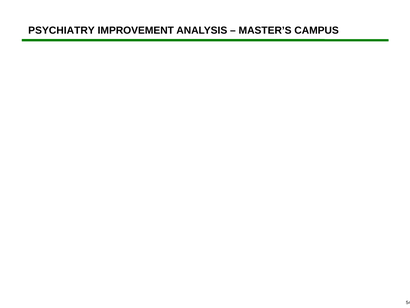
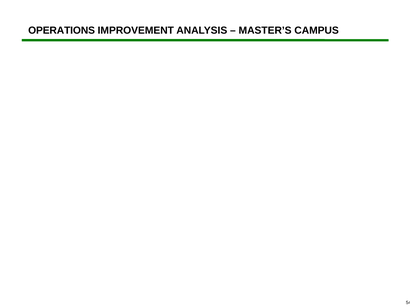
PSYCHIATRY: PSYCHIATRY -> OPERATIONS (62, 30)
